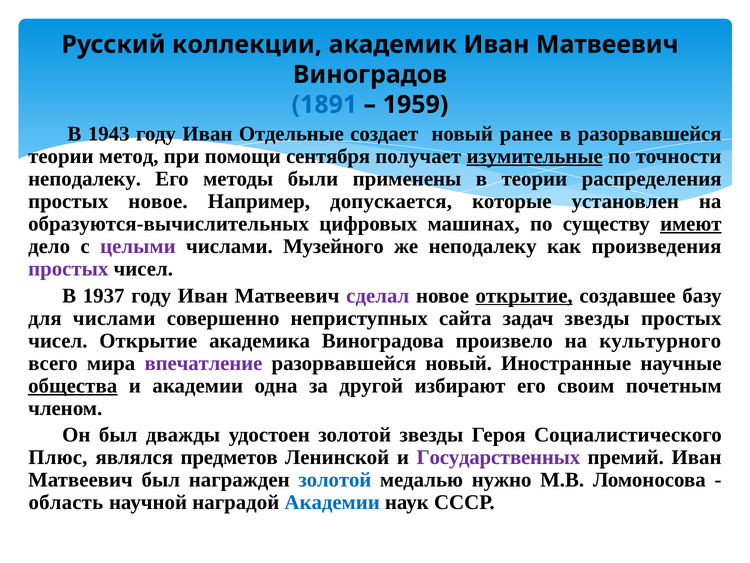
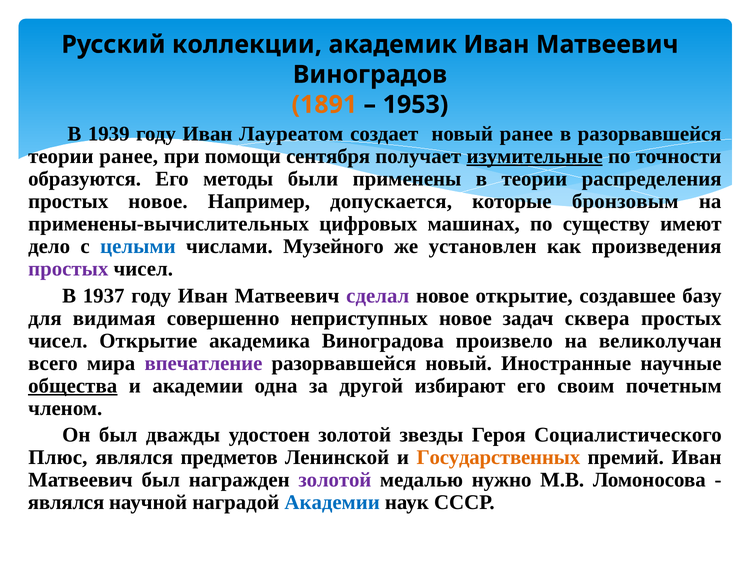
1891 colour: blue -> orange (324, 104)
1959: 1959 -> 1953 (415, 104)
1943: 1943 -> 1939 (109, 134)
Отдельные: Отдельные -> Лауреатом (291, 134)
теории метод: метод -> ранее (129, 156)
неподалеку: неподалеку -> образуются (85, 179)
установлен: установлен -> бронзовым (625, 201)
образуются-вычислительных: образуются-вычислительных -> применены-вычислительных (169, 224)
имеют underline: present -> none (691, 224)
целыми colour: purple -> blue (138, 246)
же неподалеку: неподалеку -> установлен (483, 246)
открытие underline: present -> none (524, 295)
для числами: числами -> видимая (114, 318)
неприступных сайта: сайта -> новое (465, 318)
задач звезды: звезды -> сквера (597, 318)
культурного: культурного -> великолучан (660, 340)
Государственных colour: purple -> orange (498, 457)
золотой colour: blue -> purple (335, 480)
область: область -> являлся (66, 502)
